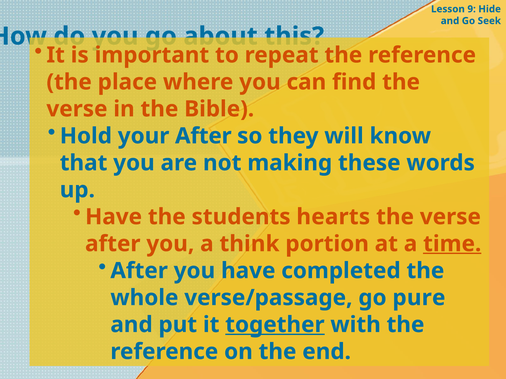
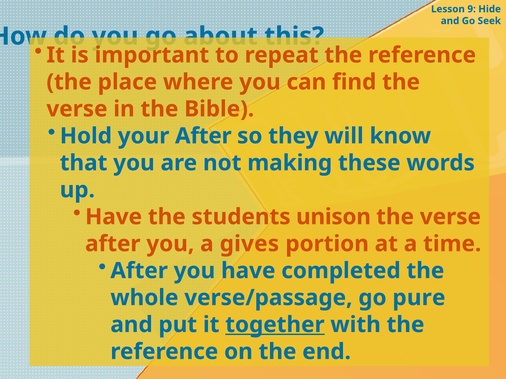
hearts: hearts -> unison (333, 217)
think: think -> gives (249, 244)
time underline: present -> none (452, 244)
